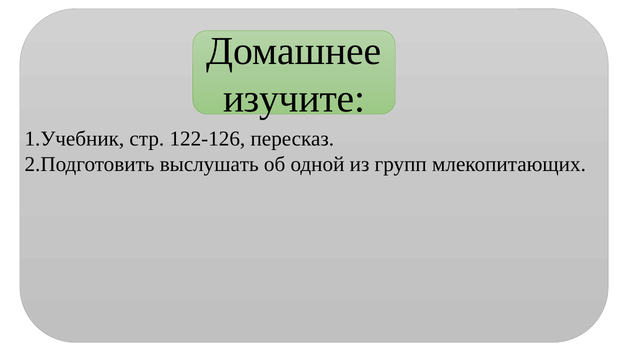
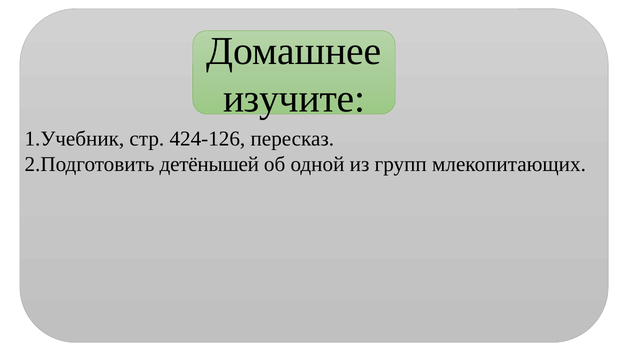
122-126: 122-126 -> 424-126 (207, 139)
выслушать: выслушать -> детёнышей (209, 165)
